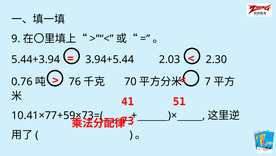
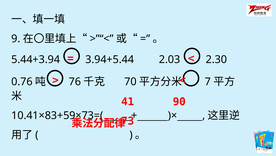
51: 51 -> 90 (179, 101)
10.41×77+59×73=(: 10.41×77+59×73=( -> 10.41×83+59×73=( (57, 115)
